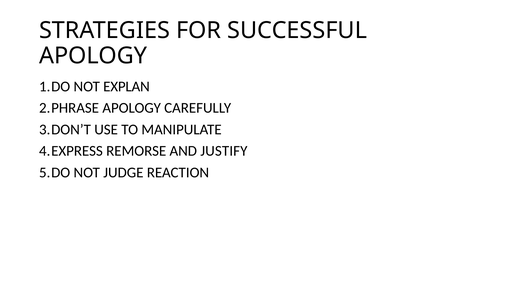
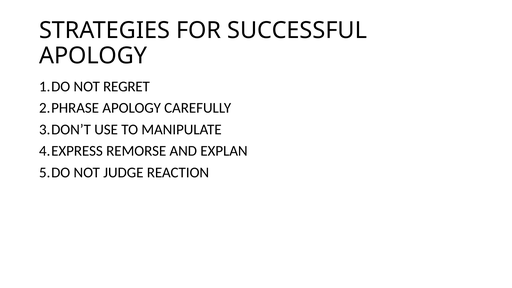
EXPLAN: EXPLAN -> REGRET (126, 87)
JUSTIFY: JUSTIFY -> EXPLAN (224, 151)
